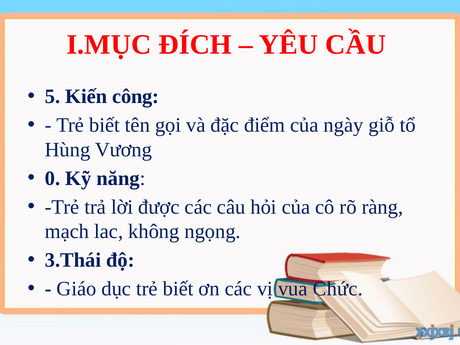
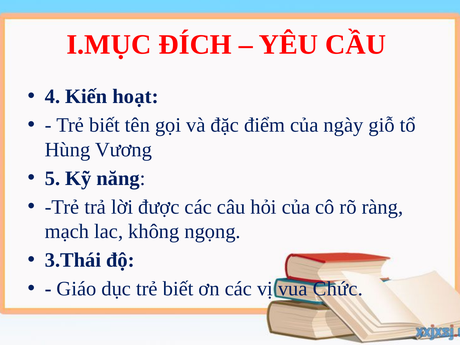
5: 5 -> 4 (53, 96)
công: công -> hoạt (136, 96)
0: 0 -> 5 (53, 178)
